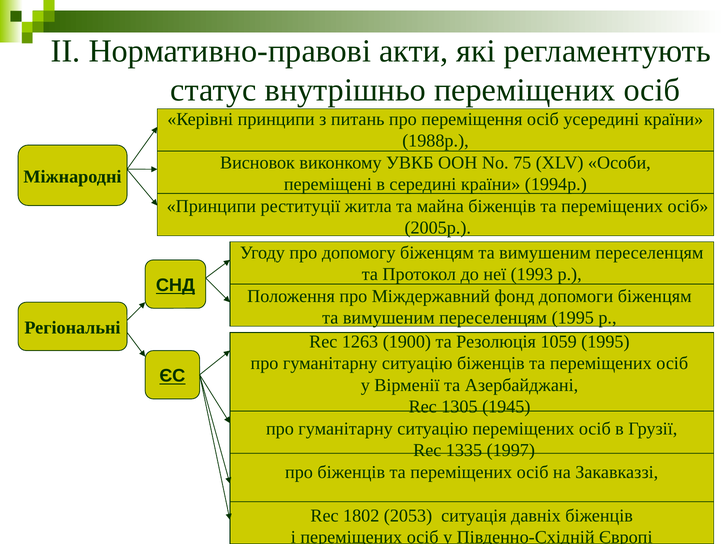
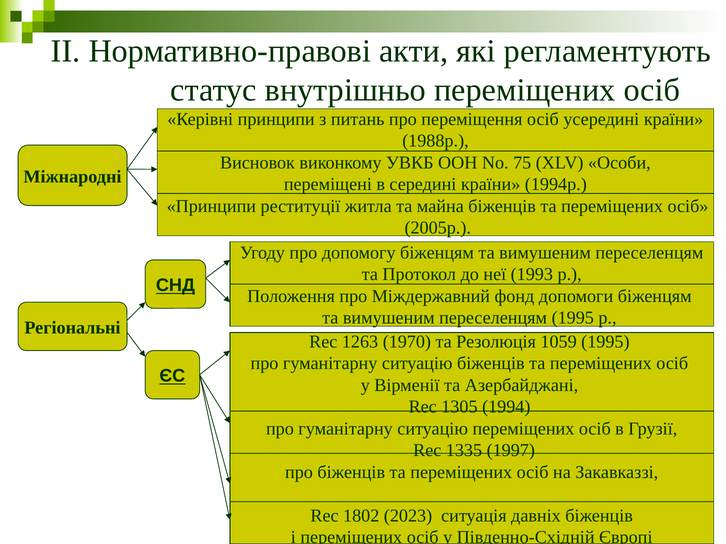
1900: 1900 -> 1970 (407, 342)
1945: 1945 -> 1994 (506, 407)
2053: 2053 -> 2023 (408, 516)
